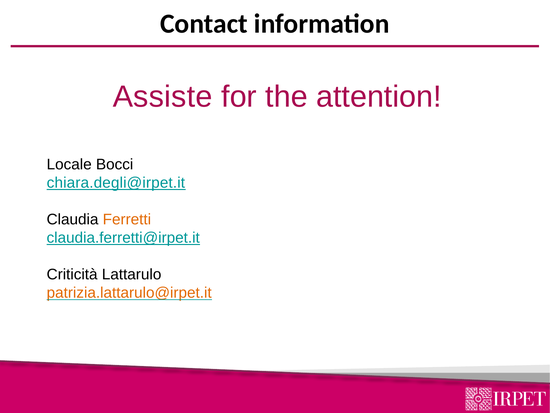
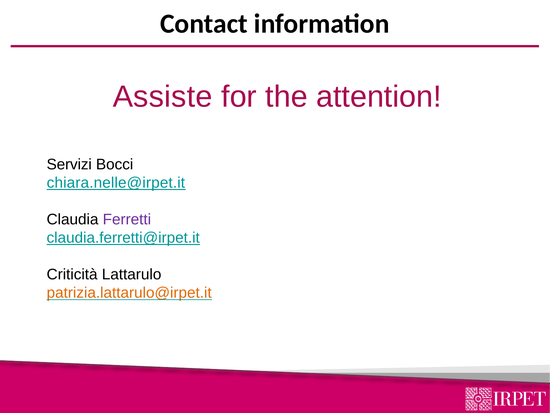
Locale: Locale -> Servizi (69, 164)
chiara.degli@irpet.it: chiara.degli@irpet.it -> chiara.nelle@irpet.it (116, 183)
Ferretti colour: orange -> purple (127, 219)
